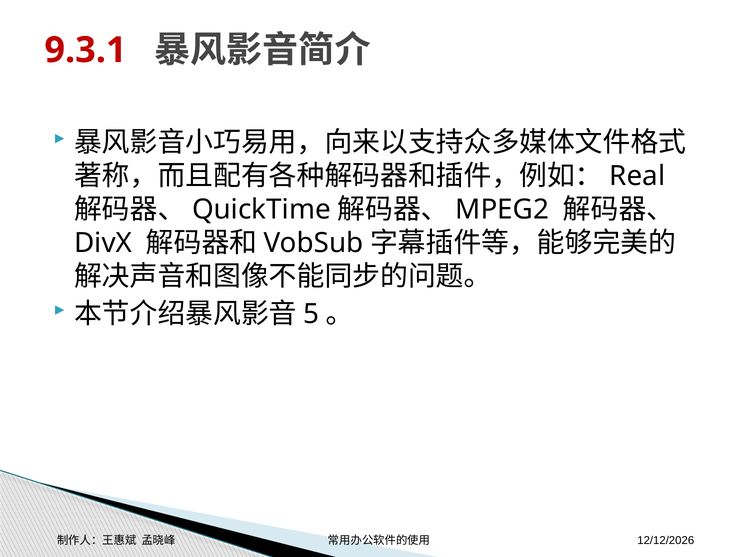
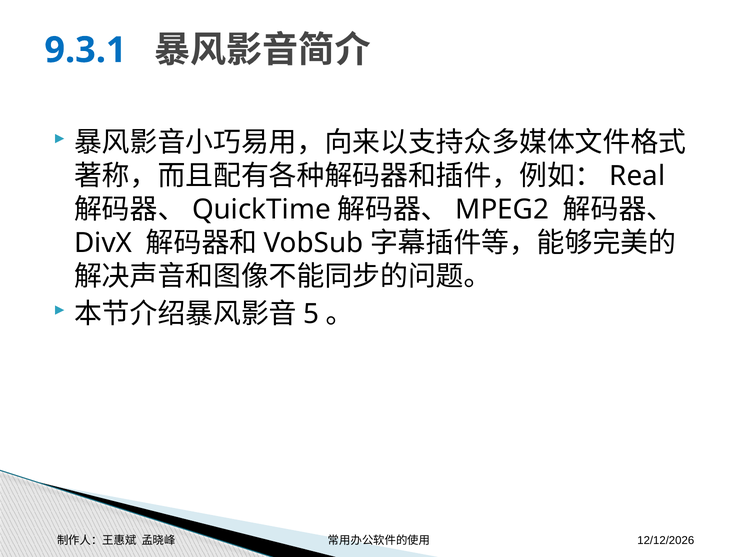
9.3.1 colour: red -> blue (85, 50)
